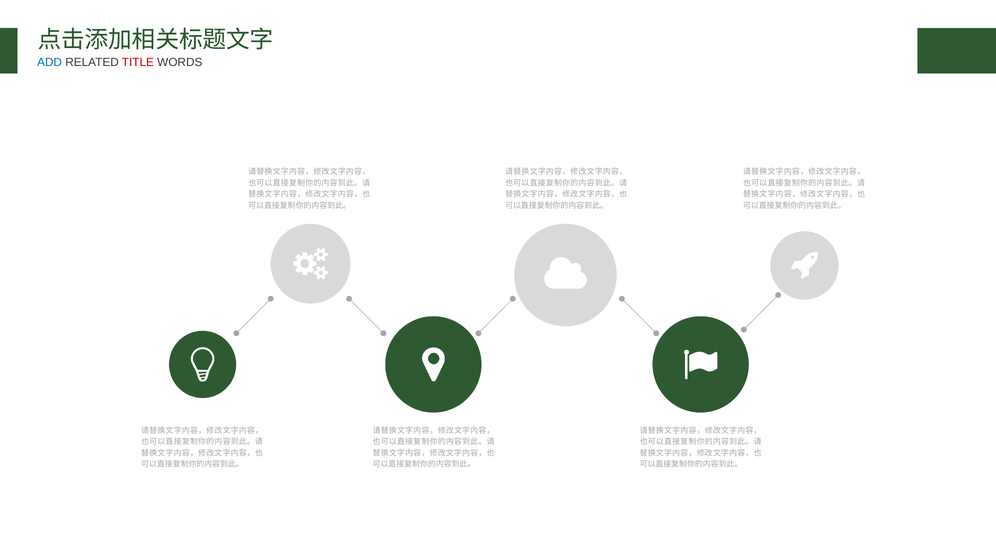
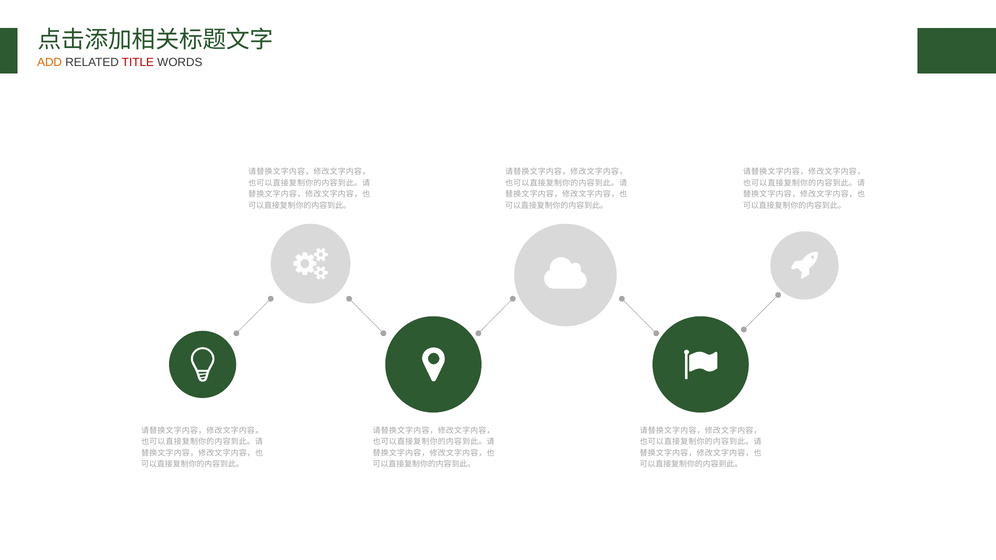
ADD colour: blue -> orange (50, 62)
